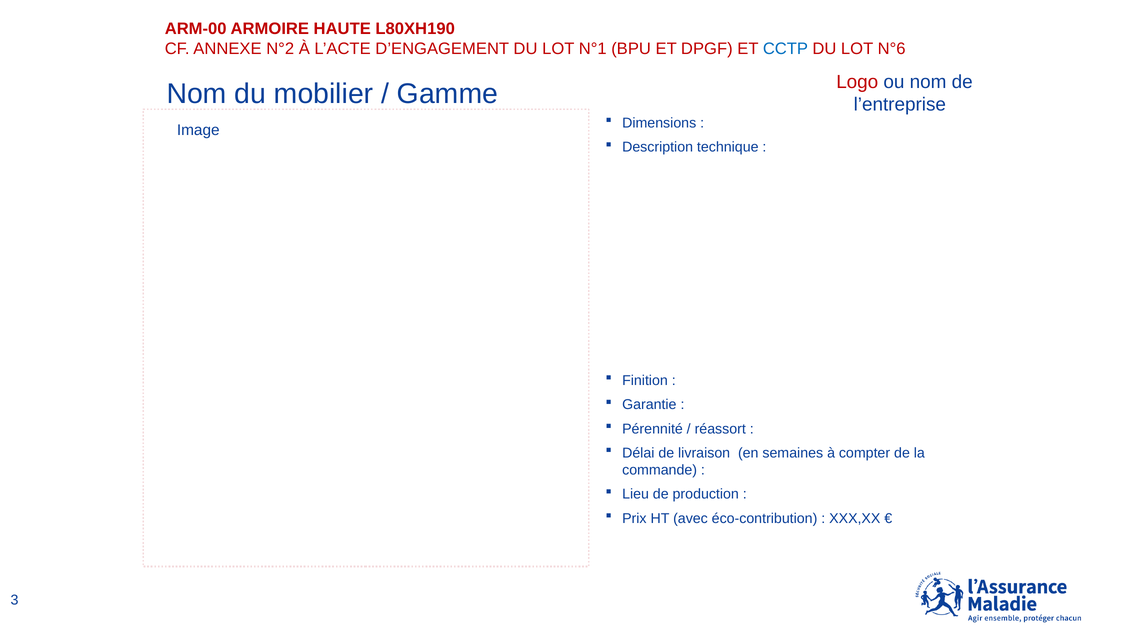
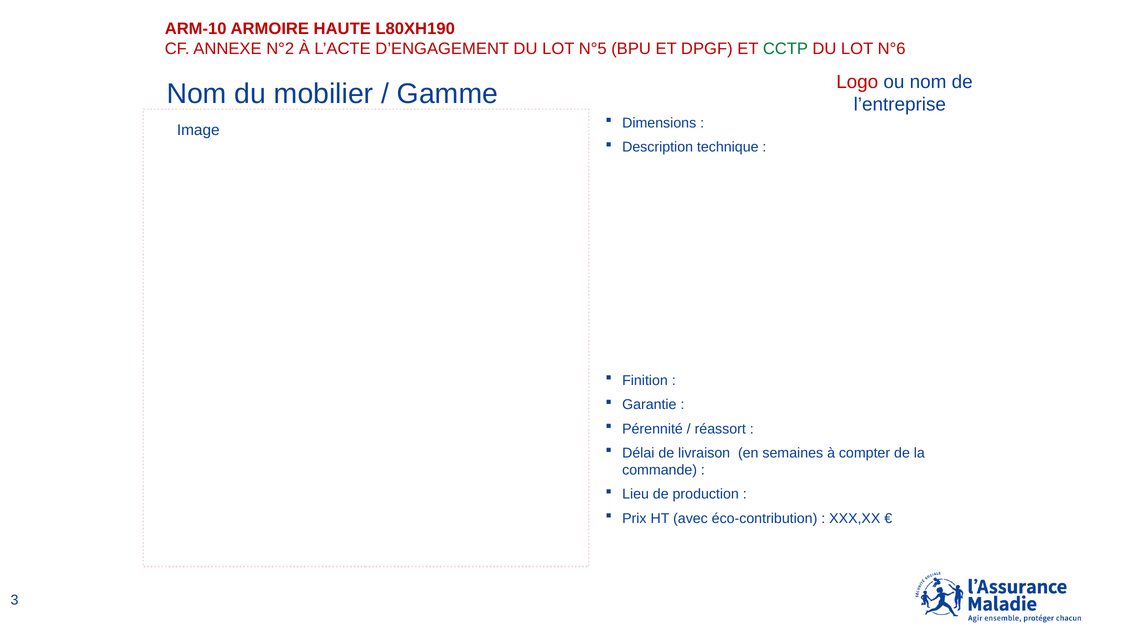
ARM-00: ARM-00 -> ARM-10 (196, 29)
N°1: N°1 -> N°5 (593, 49)
CCTP colour: blue -> green (785, 49)
